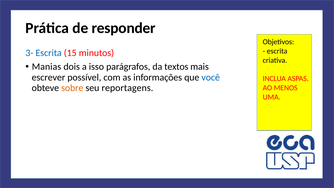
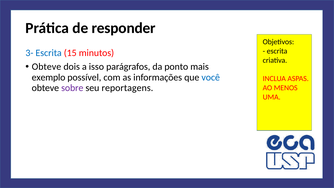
Manias: Manias -> Obteve (46, 67)
textos: textos -> ponto (176, 67)
escrever: escrever -> exemplo (49, 77)
sobre colour: orange -> purple (72, 88)
